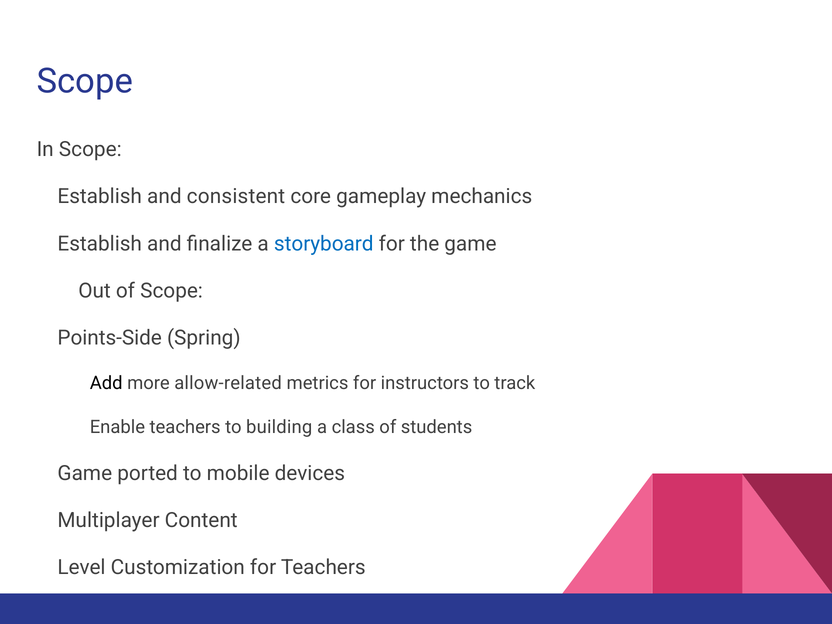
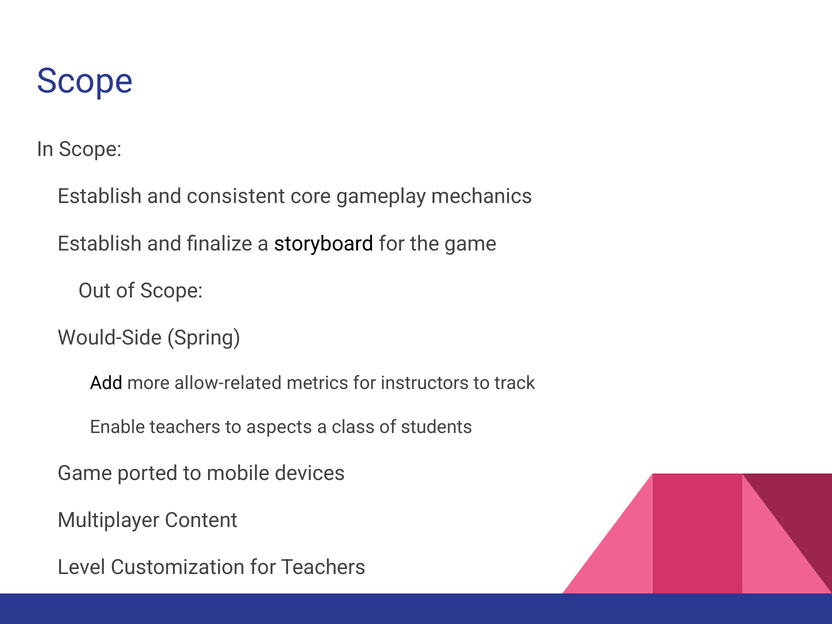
storyboard colour: blue -> black (324, 244)
Points-Side: Points-Side -> Would-Side (110, 338)
building: building -> aspects (279, 427)
